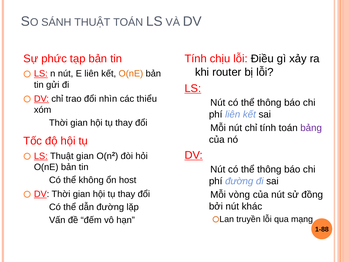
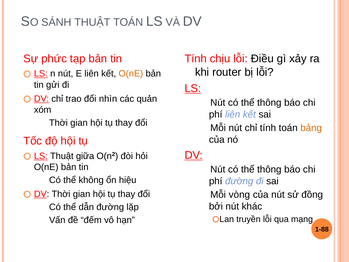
thiểu: thiểu -> quản (147, 99)
bảng colour: purple -> orange (311, 128)
Thuật gian: gian -> giữa (85, 156)
host: host -> hiệu (128, 180)
